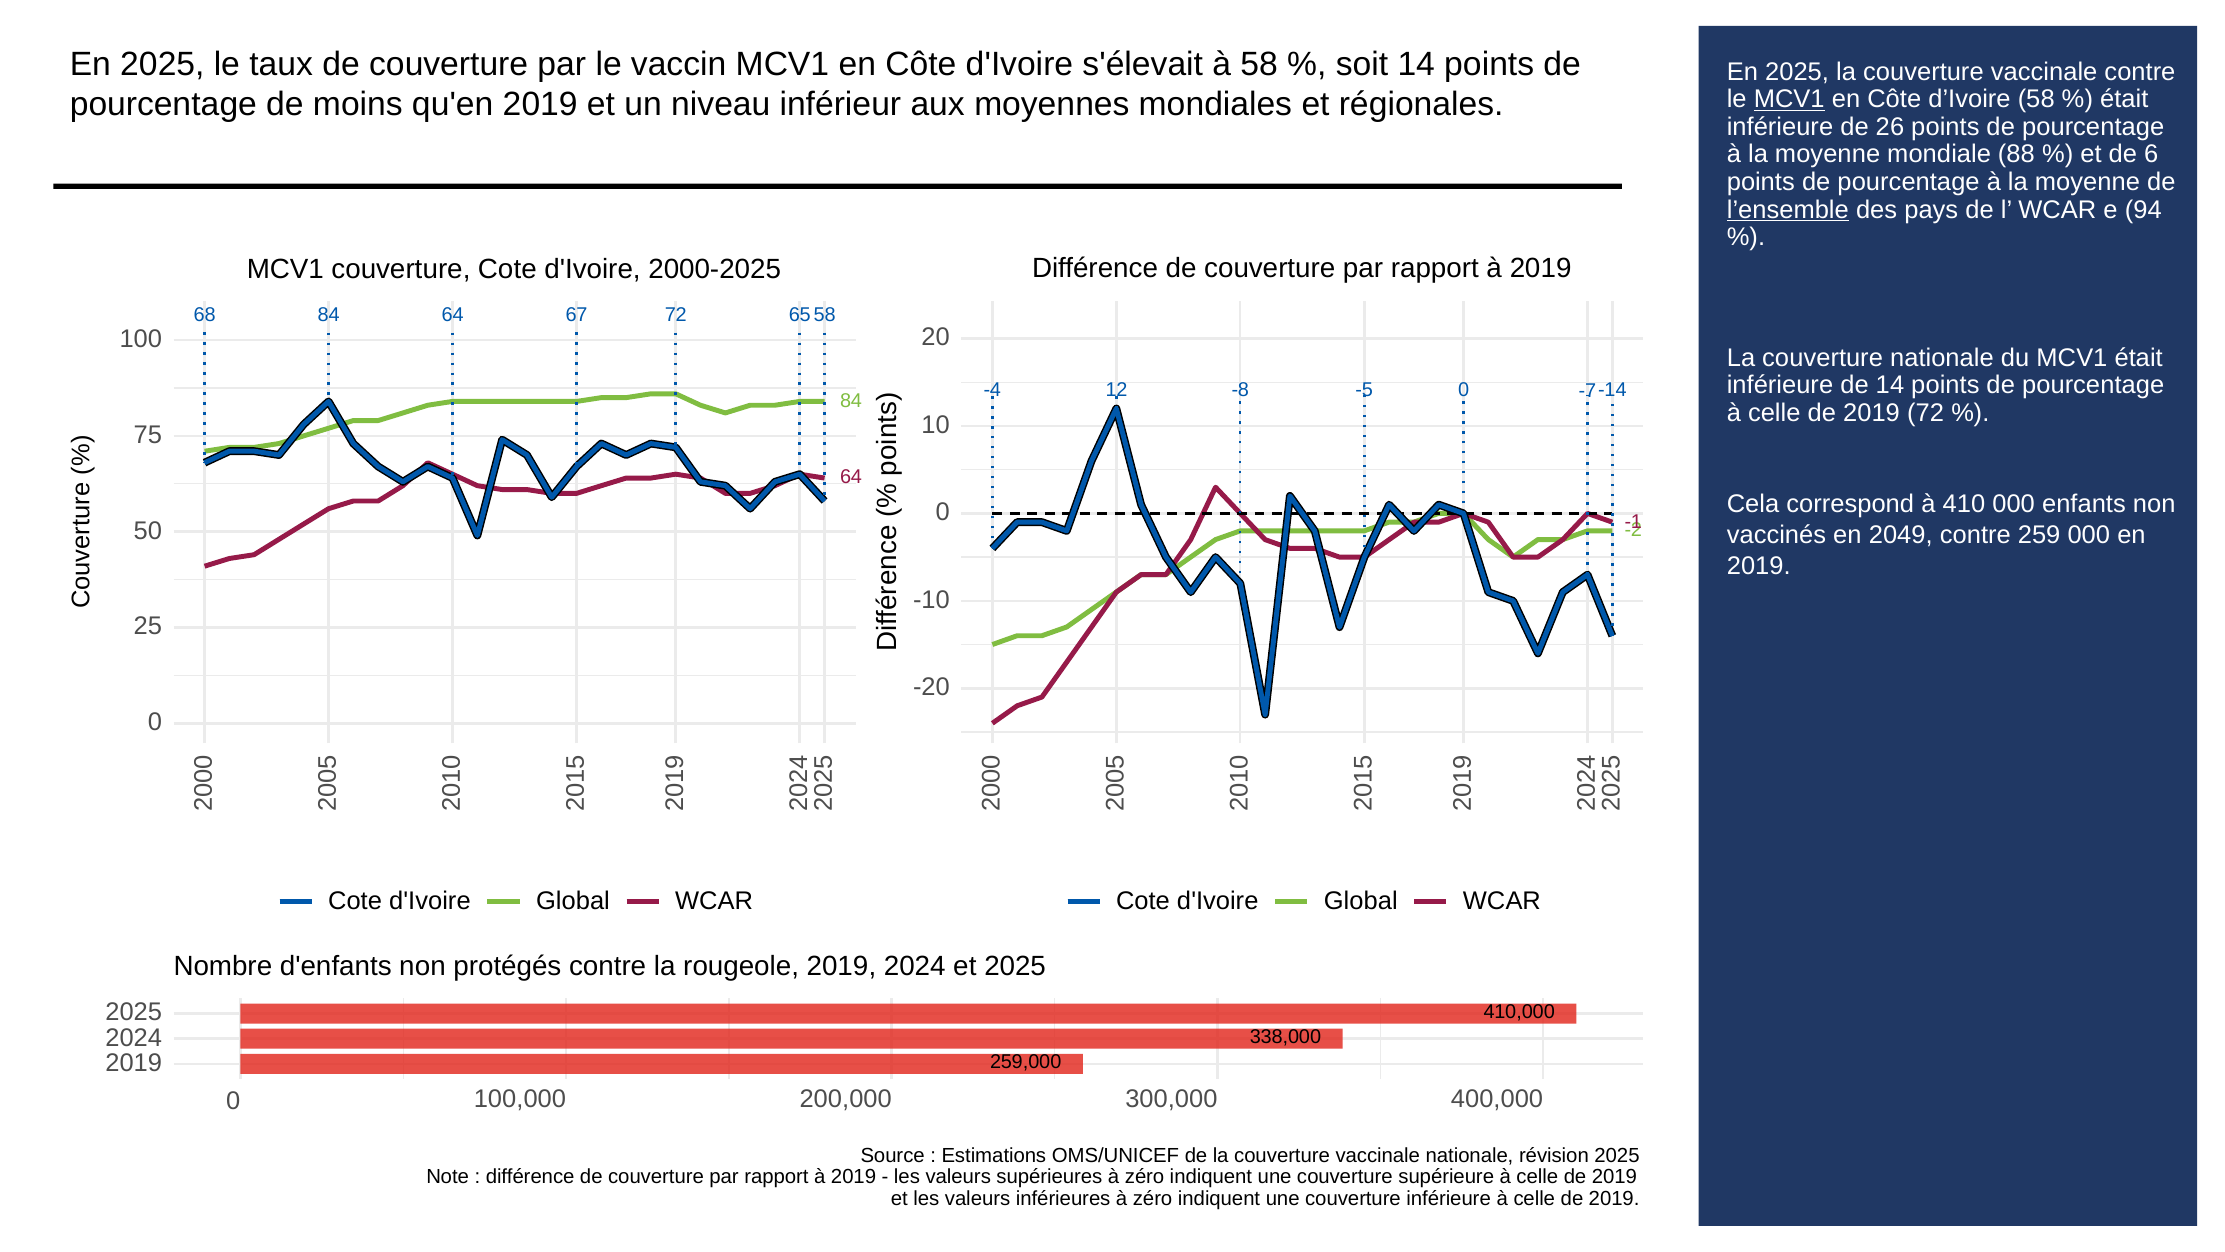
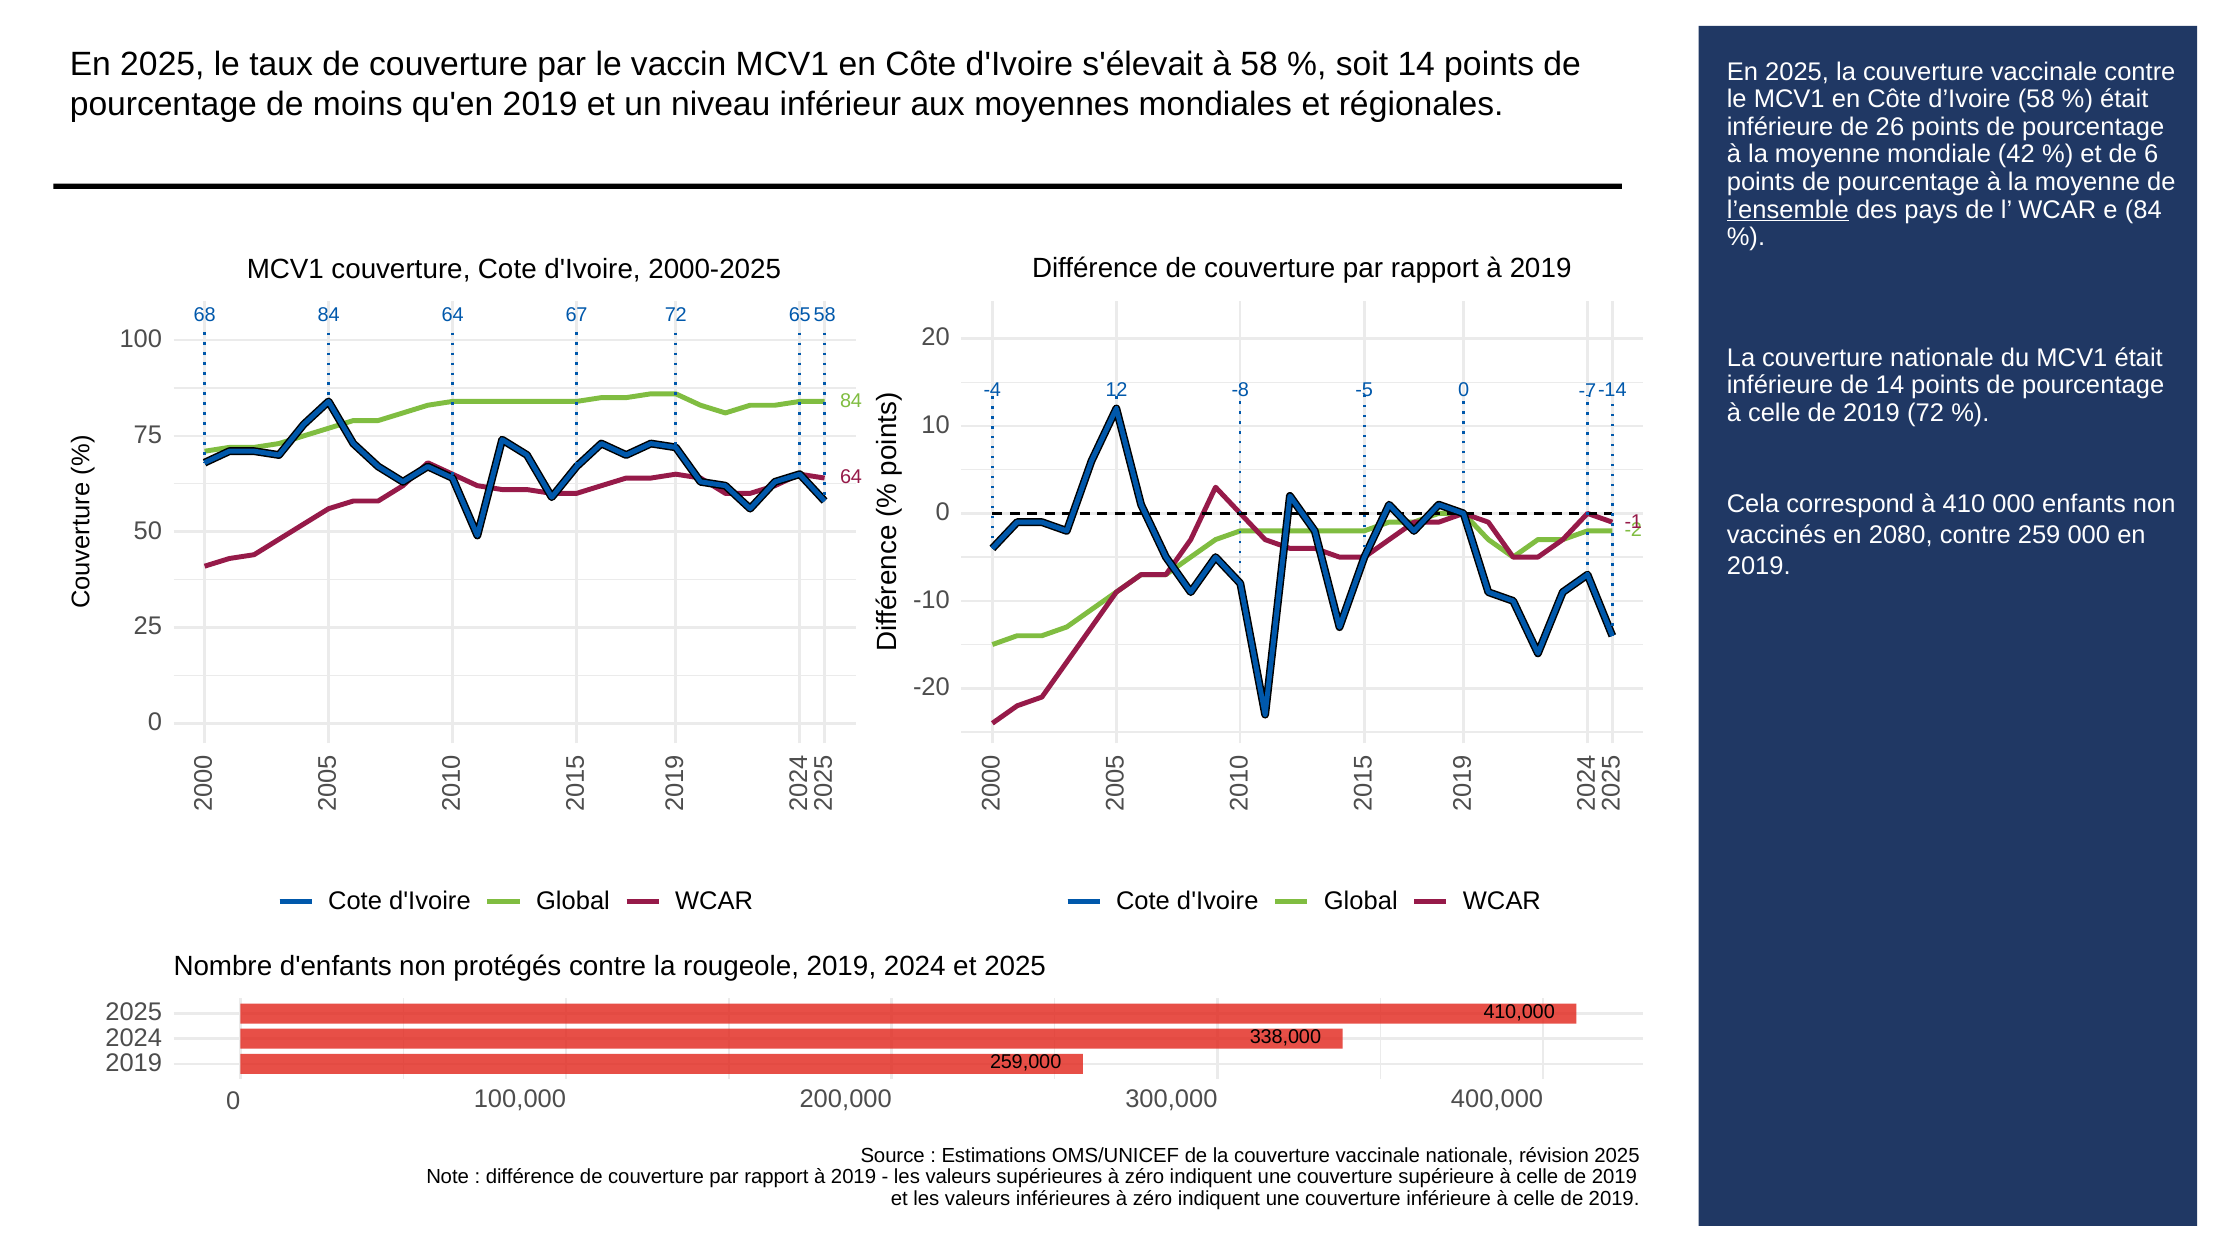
MCV1 underline: present -> none (1789, 99)
88: 88 -> 42 (2016, 155)
e 94: 94 -> 84 (2143, 210)
2049: 2049 -> 2080 (1901, 535)
